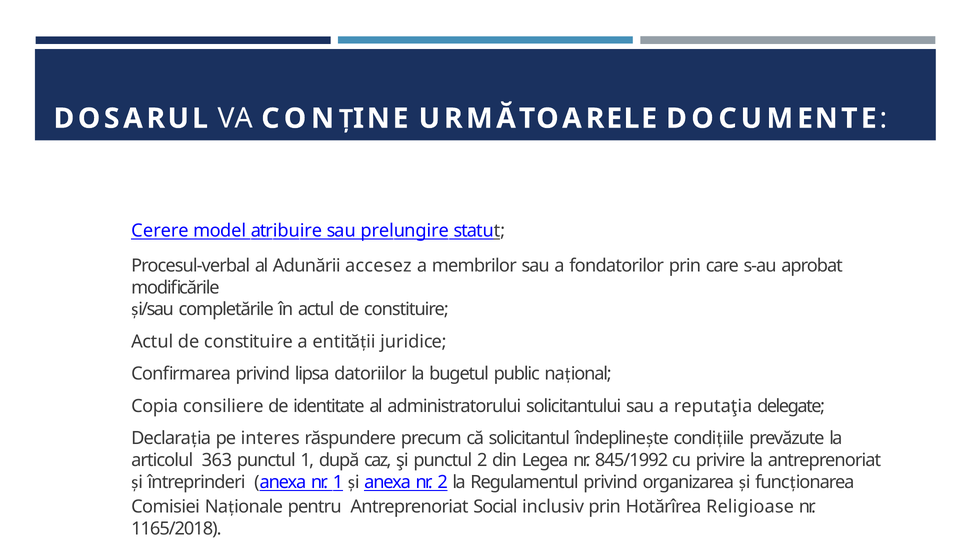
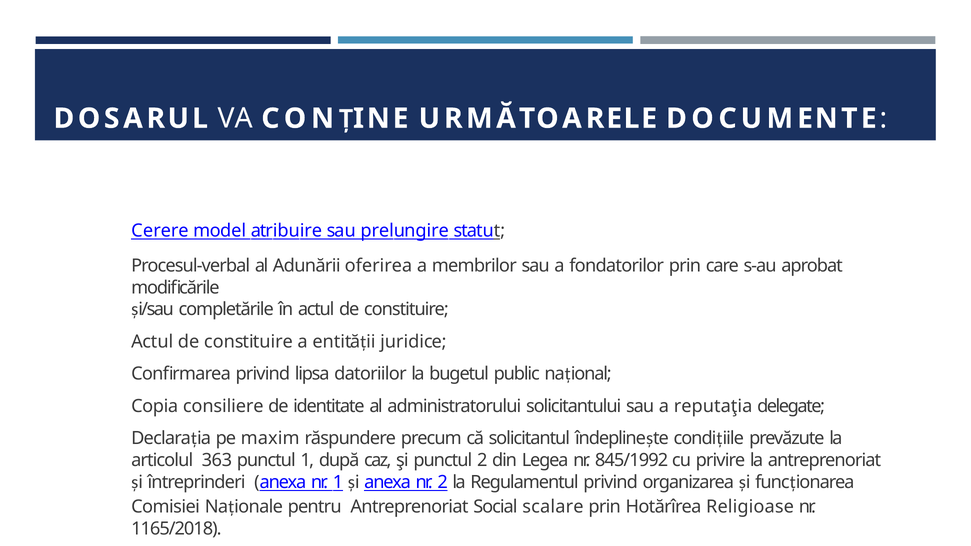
accesez: accesez -> oferirea (378, 266)
interes: interes -> maxim (270, 439)
inclusiv: inclusiv -> scalare (553, 507)
